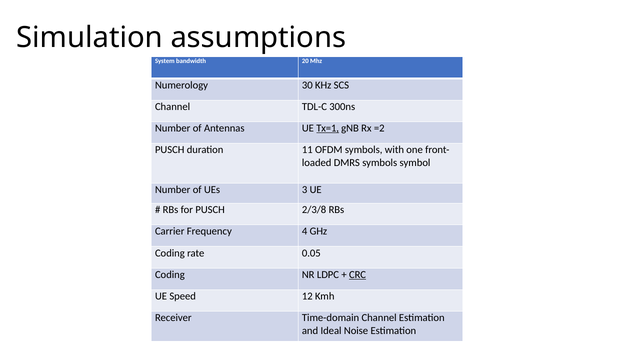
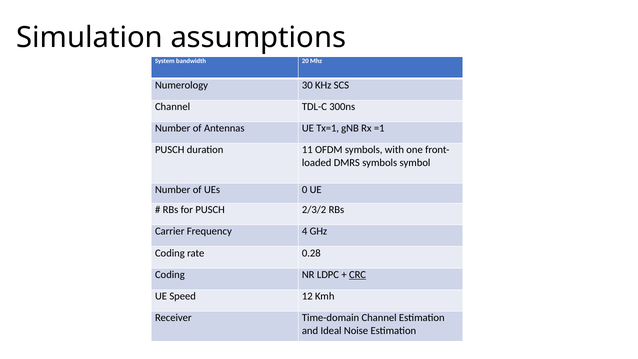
Tx=1 underline: present -> none (328, 128)
=2: =2 -> =1 (379, 128)
3: 3 -> 0 (305, 190)
2/3/8: 2/3/8 -> 2/3/2 (314, 210)
0.05: 0.05 -> 0.28 (311, 253)
